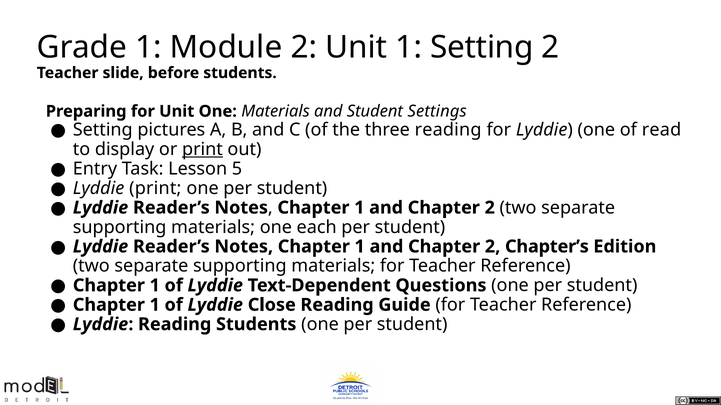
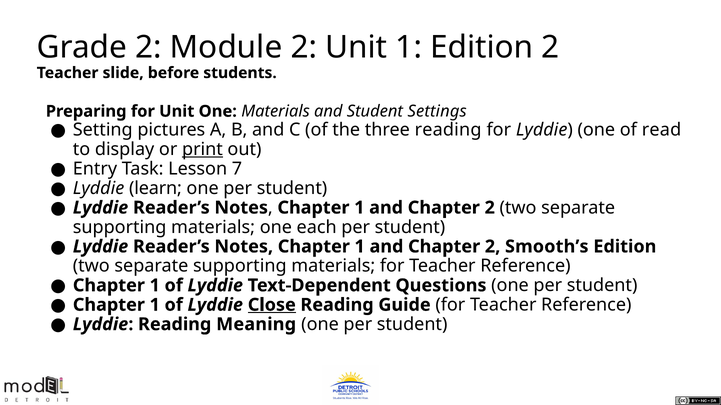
Grade 1: 1 -> 2 (148, 47)
1 Setting: Setting -> Edition (482, 47)
5: 5 -> 7 (237, 169)
Lyddie print: print -> learn (155, 188)
Chapter’s: Chapter’s -> Smooth’s (547, 247)
Close underline: none -> present (272, 305)
Reading Students: Students -> Meaning (256, 325)
